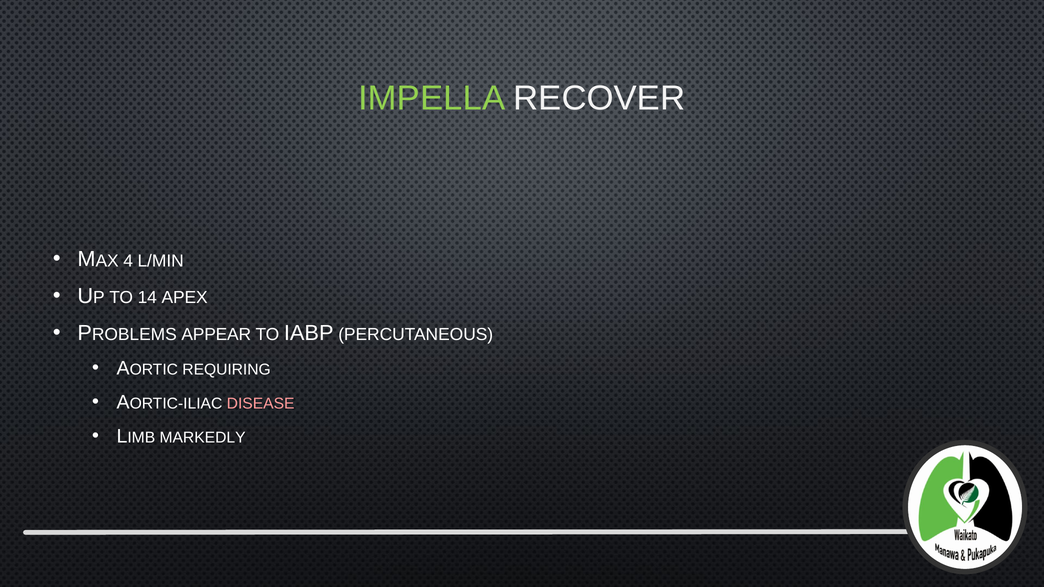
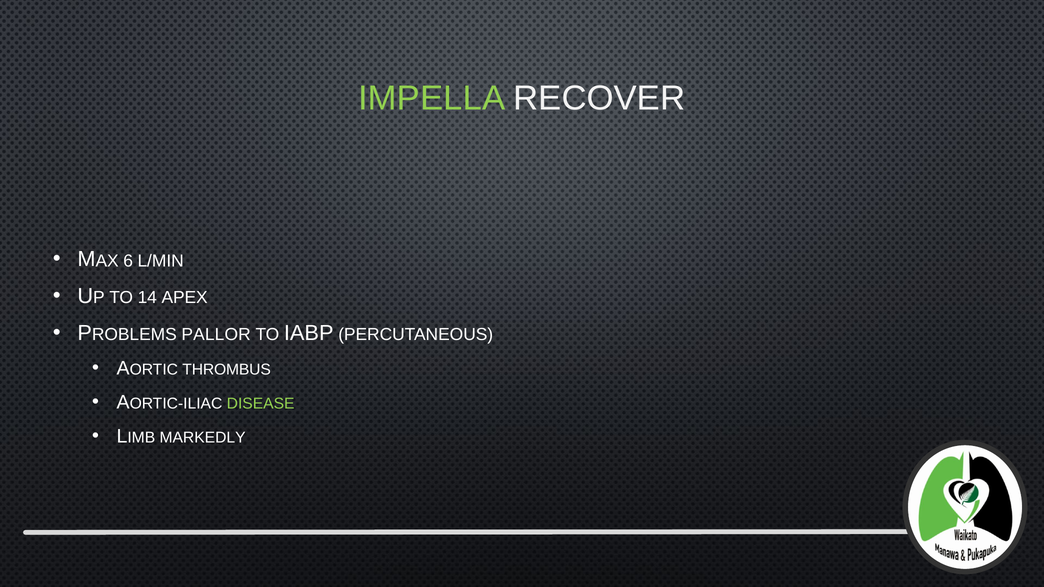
4: 4 -> 6 (128, 261)
APPEAR: APPEAR -> PALLOR (216, 335)
REQUIRING: REQUIRING -> THROMBUS (227, 370)
DISEASE colour: pink -> light green (261, 404)
